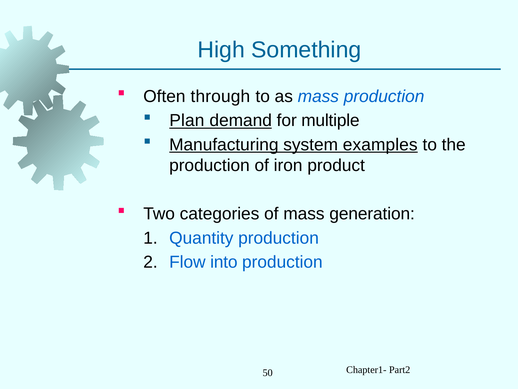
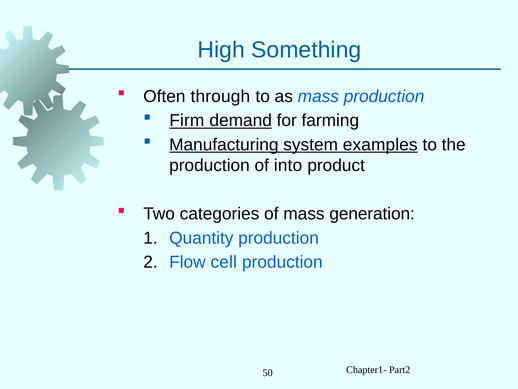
Plan: Plan -> Firm (187, 120)
multiple: multiple -> farming (330, 120)
iron: iron -> into (288, 165)
into: into -> cell (224, 262)
